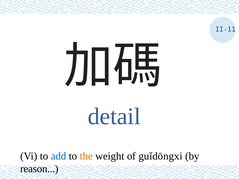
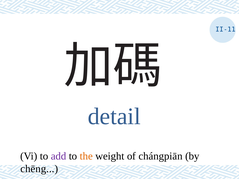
add colour: blue -> purple (59, 156)
guǐdōngxi: guǐdōngxi -> chángpiān (161, 156)
reason: reason -> chēng (39, 169)
